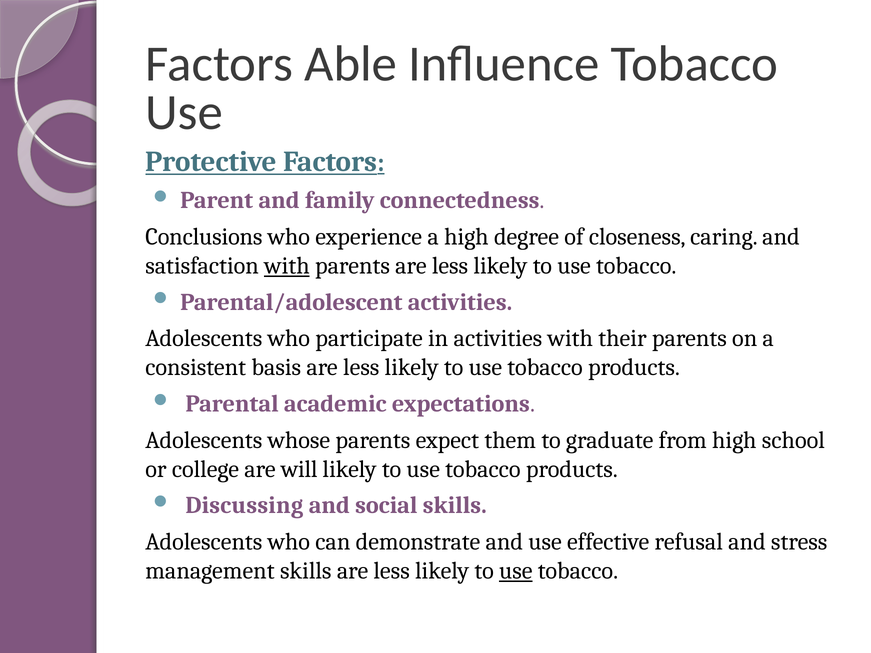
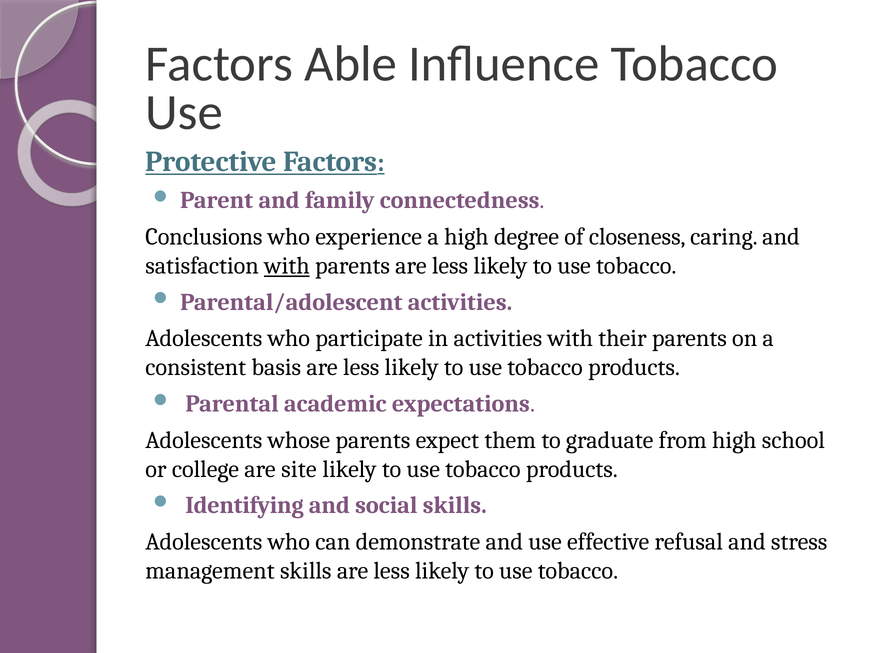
will: will -> site (299, 469)
Discussing: Discussing -> Identifying (245, 506)
use underline: present -> none (516, 571)
